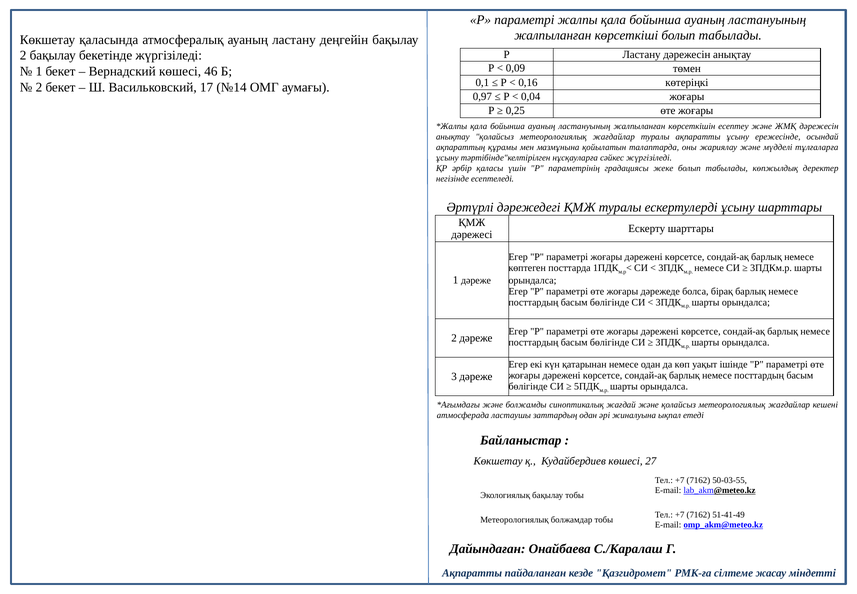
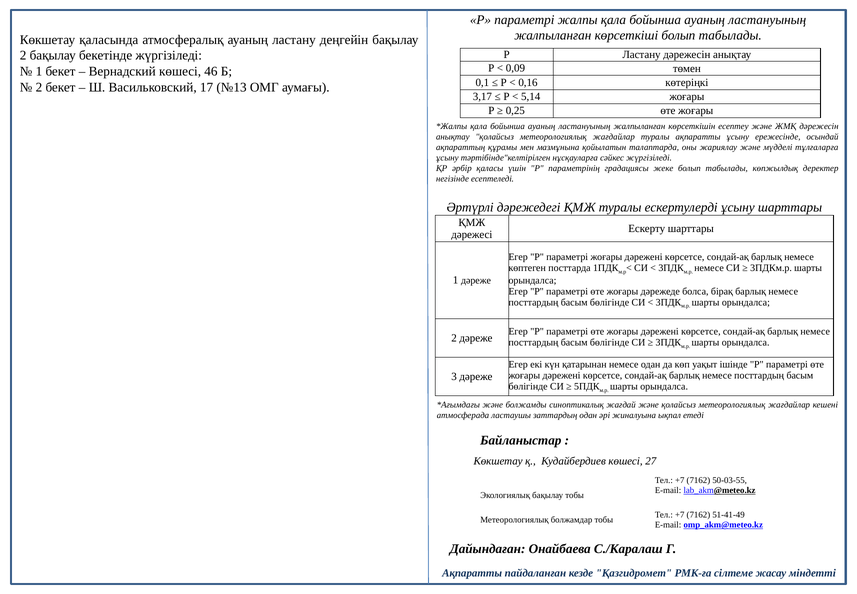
№14: №14 -> №13 (232, 87)
0,97: 0,97 -> 3,17 (482, 96)
0,04: 0,04 -> 5,14 (531, 96)
